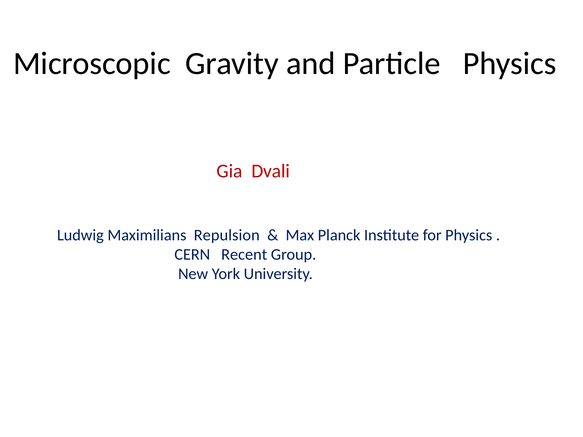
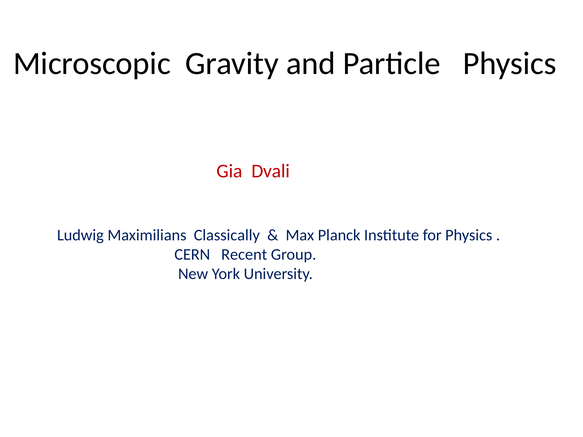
Repulsion: Repulsion -> Classically (227, 235)
